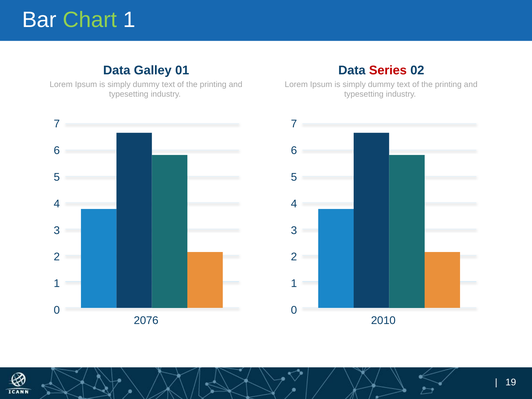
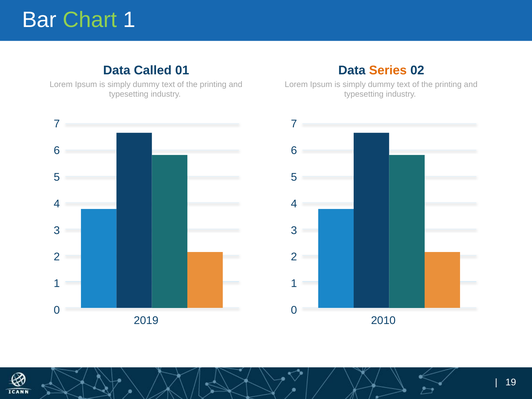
Galley: Galley -> Called (153, 70)
Series colour: red -> orange (388, 70)
2076: 2076 -> 2019 (146, 321)
